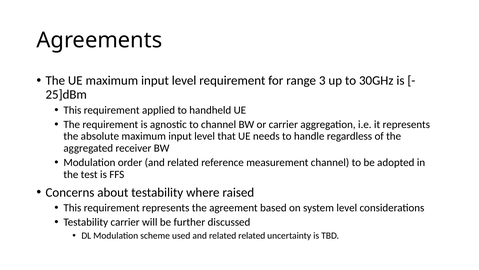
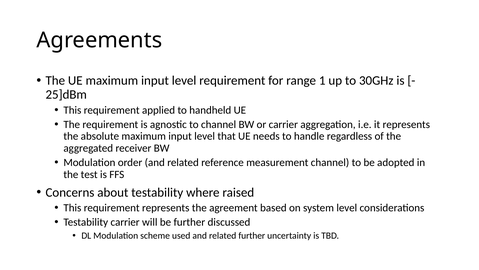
3: 3 -> 1 (322, 80)
related related: related -> further (252, 235)
